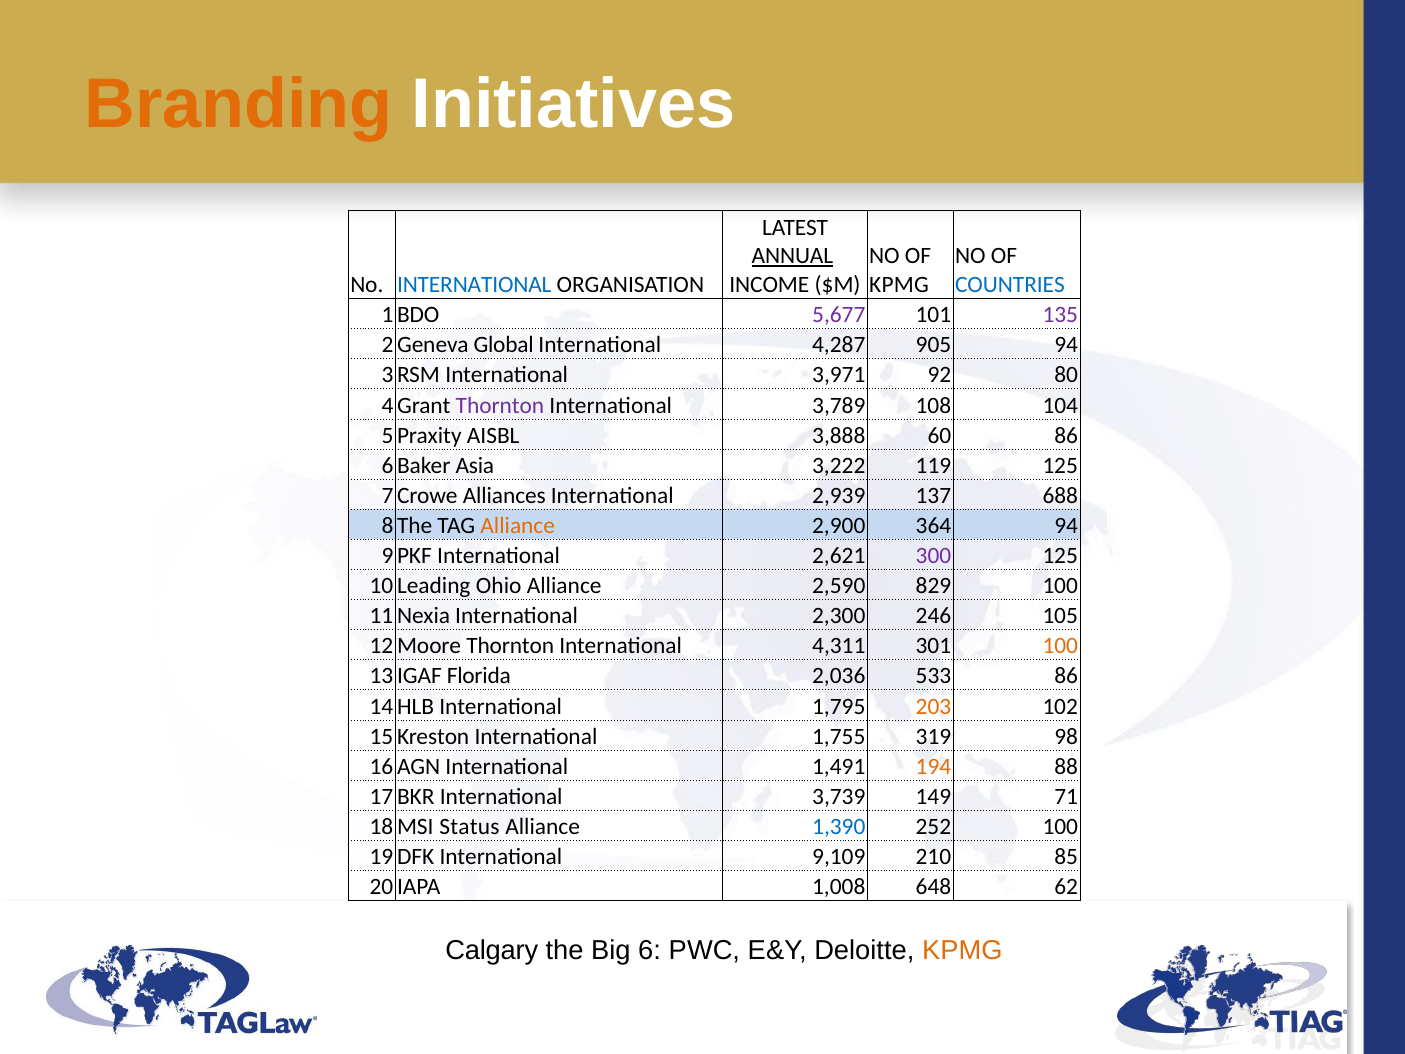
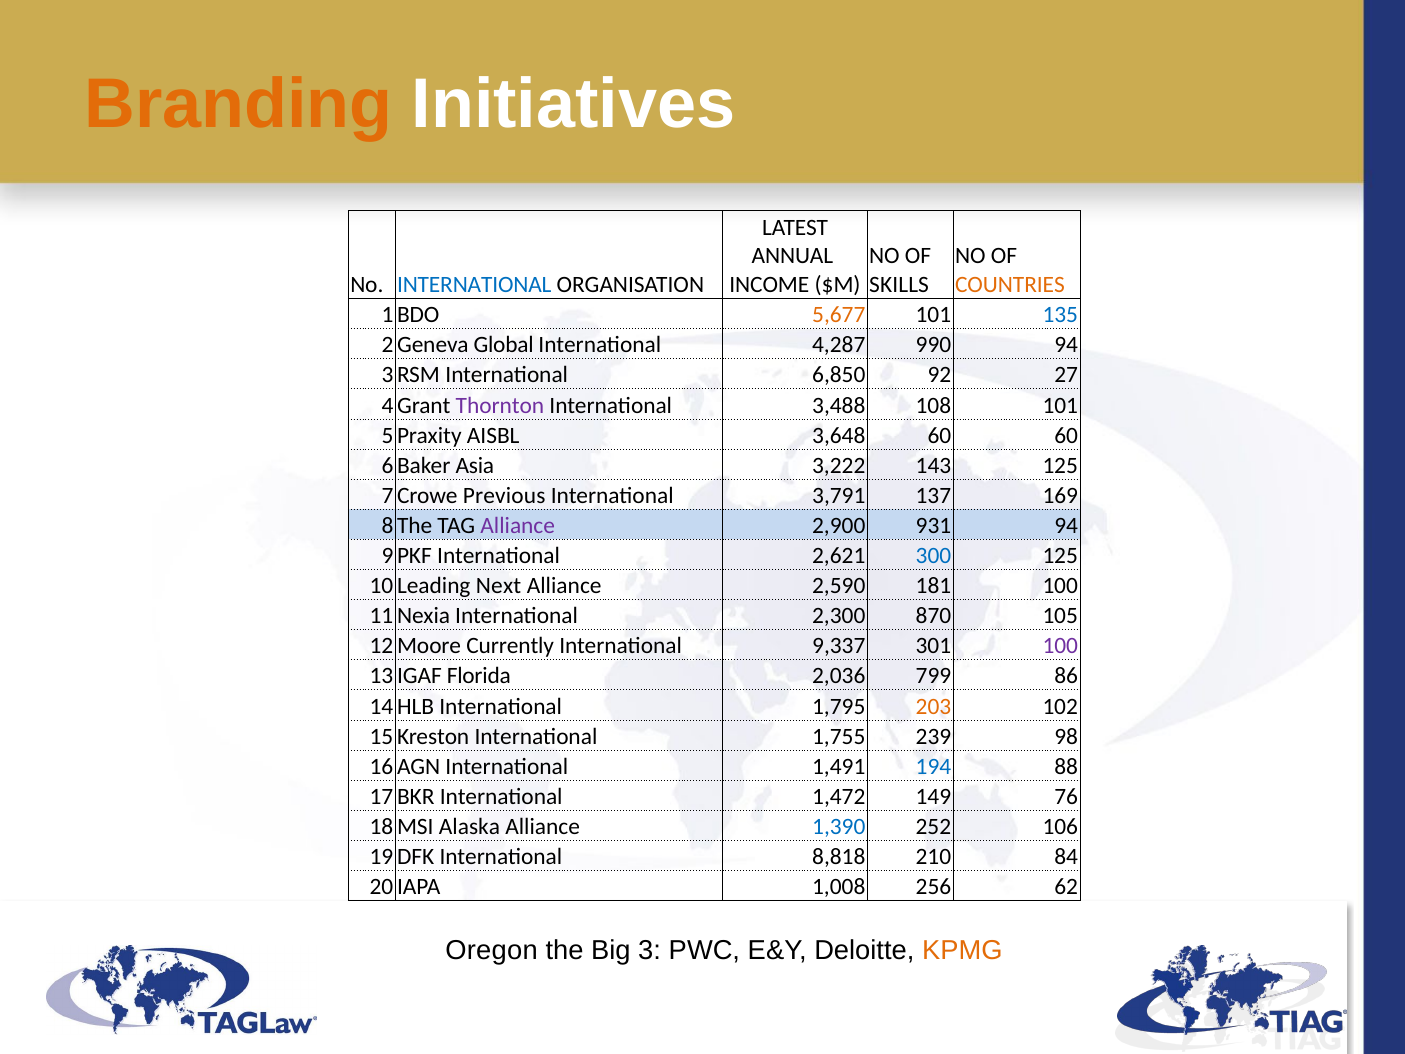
ANNUAL underline: present -> none (792, 256)
KPMG: KPMG -> SKILLS (899, 285)
COUNTRIES colour: blue -> orange (1010, 285)
5,677 colour: purple -> orange (839, 315)
135 colour: purple -> blue (1060, 315)
905: 905 -> 990 (933, 345)
3,971: 3,971 -> 6,850 (839, 375)
80: 80 -> 27 (1066, 375)
3,789: 3,789 -> 3,488 (839, 405)
108 104: 104 -> 101 (1060, 405)
3,888: 3,888 -> 3,648 (839, 435)
60 86: 86 -> 60 (1066, 435)
119: 119 -> 143 (933, 465)
Alliances: Alliances -> Previous (504, 495)
2,939: 2,939 -> 3,791 (839, 495)
688: 688 -> 169 (1060, 495)
Alliance colour: orange -> purple (518, 526)
364: 364 -> 931 (933, 526)
300 colour: purple -> blue (933, 556)
Ohio: Ohio -> Next (499, 586)
829: 829 -> 181 (933, 586)
246: 246 -> 870 (933, 616)
Thornton: Thornton -> Currently (510, 646)
4,311: 4,311 -> 9,337 (839, 646)
100 colour: orange -> purple (1060, 646)
533: 533 -> 799 (933, 676)
319: 319 -> 239 (933, 736)
194 colour: orange -> blue (933, 766)
3,739: 3,739 -> 1,472 (839, 796)
71: 71 -> 76 (1066, 796)
Status: Status -> Alaska (469, 826)
252 100: 100 -> 106 (1060, 826)
9,109: 9,109 -> 8,818 (839, 857)
85: 85 -> 84 (1066, 857)
648: 648 -> 256 (933, 887)
Calgary: Calgary -> Oregon (492, 950)
6: 6 -> 3 (650, 950)
